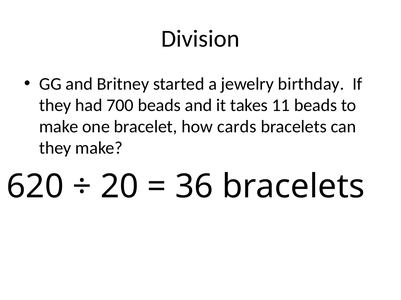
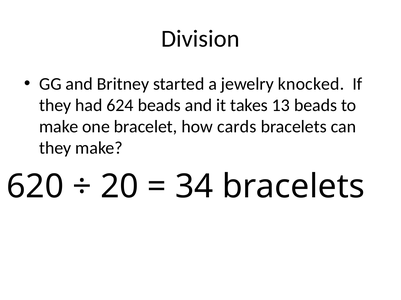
birthday: birthday -> knocked (311, 84)
700: 700 -> 624 (120, 106)
11: 11 -> 13 (281, 106)
36: 36 -> 34 (194, 187)
